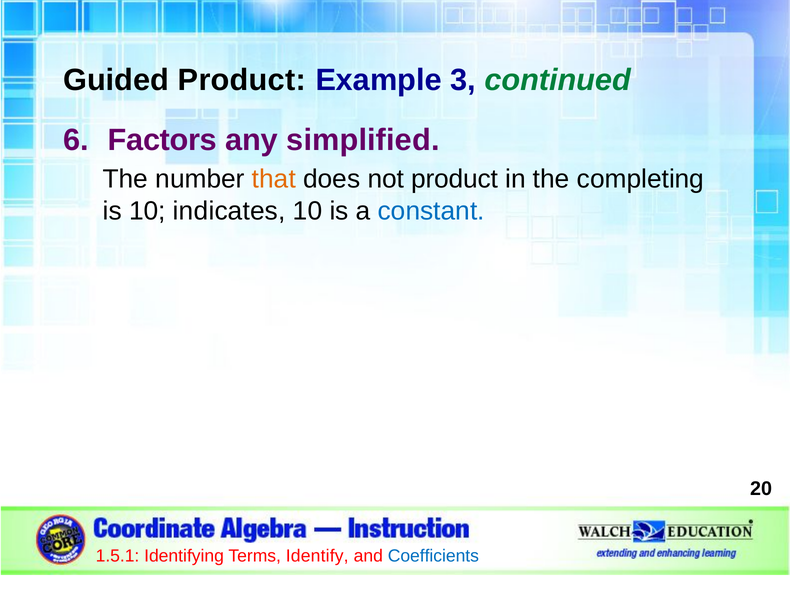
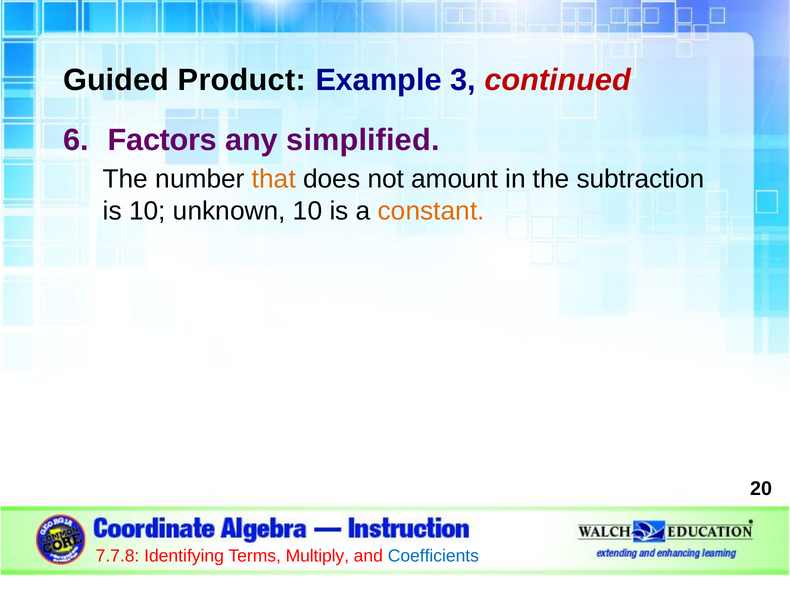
continued colour: green -> red (558, 80)
not product: product -> amount (455, 179)
completing: completing -> subtraction (641, 179)
indicates: indicates -> unknown (229, 211)
constant colour: blue -> orange (431, 211)
1.5.1: 1.5.1 -> 7.7.8 (118, 555)
Identify: Identify -> Multiply (317, 555)
